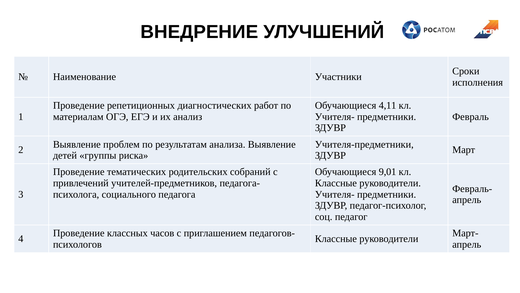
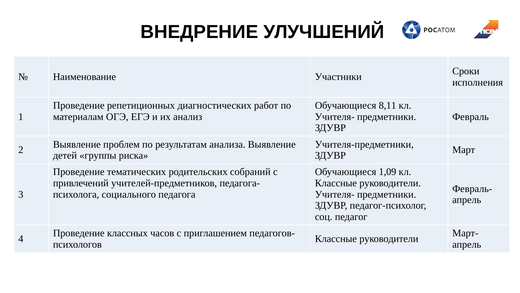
4,11: 4,11 -> 8,11 (388, 105)
9,01: 9,01 -> 1,09 (388, 172)
